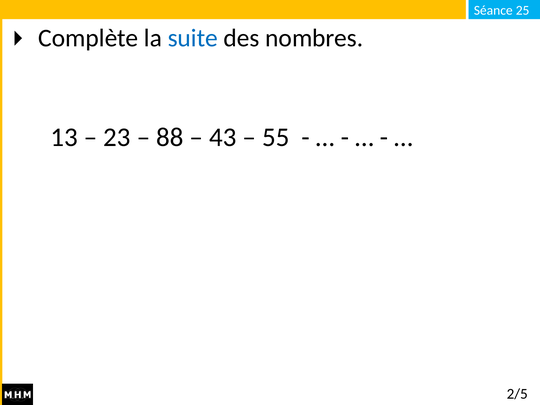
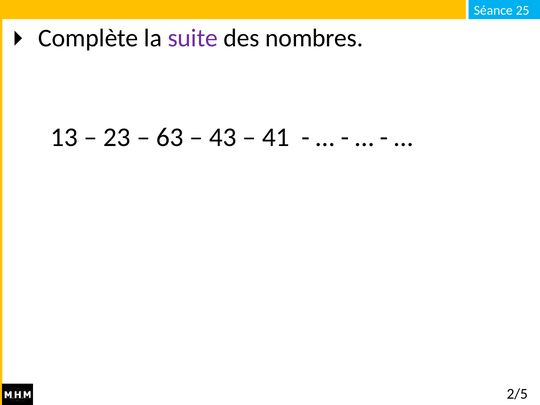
suite colour: blue -> purple (193, 38)
88: 88 -> 63 (170, 137)
55: 55 -> 41 (276, 137)
